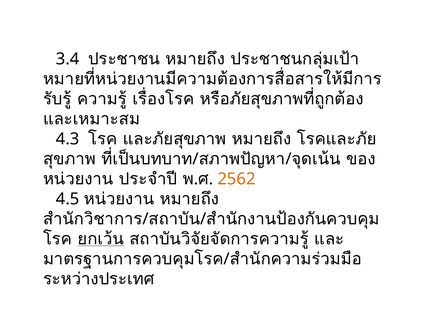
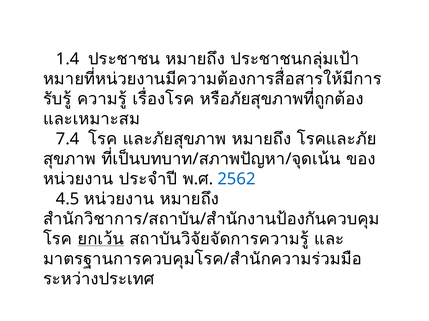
3.4: 3.4 -> 1.4 (68, 59)
4.3: 4.3 -> 7.4 (68, 139)
2562 colour: orange -> blue (237, 179)
